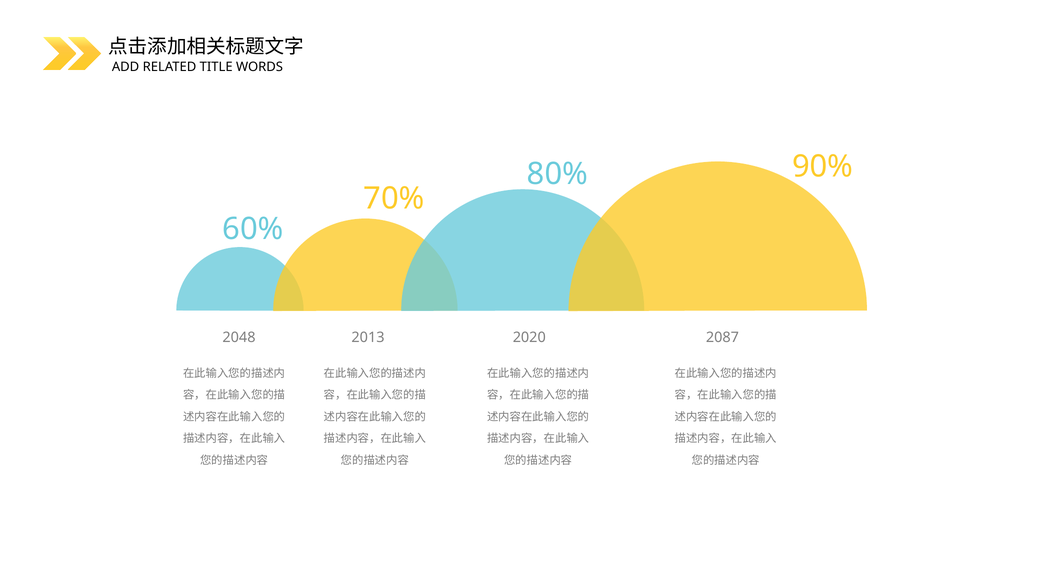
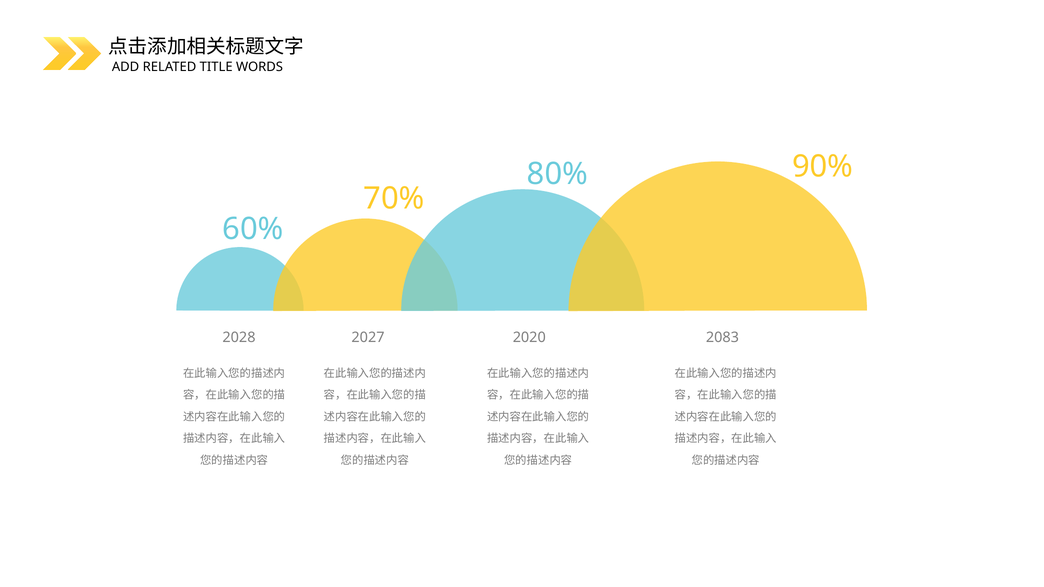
2048: 2048 -> 2028 (239, 338)
2013: 2013 -> 2027 (368, 338)
2087: 2087 -> 2083 (722, 338)
